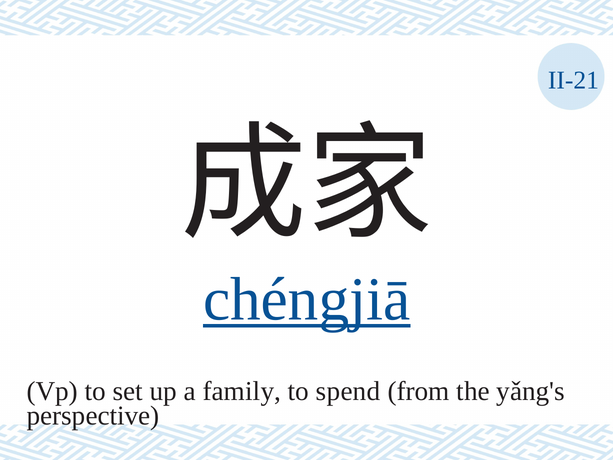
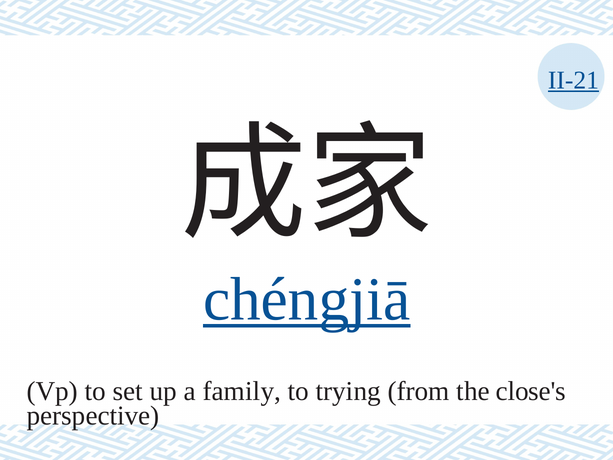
II-21 underline: none -> present (573, 80)
spend: spend -> trying (348, 391)
yǎng's: yǎng's -> close's (531, 391)
